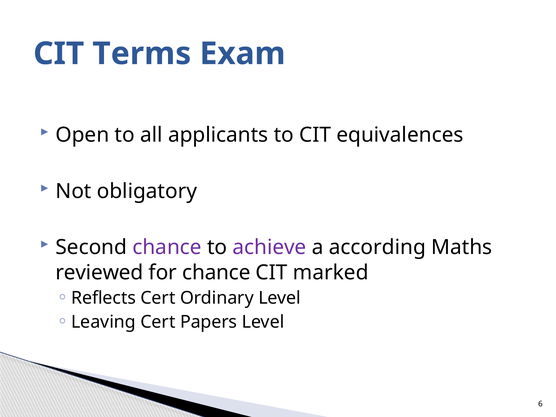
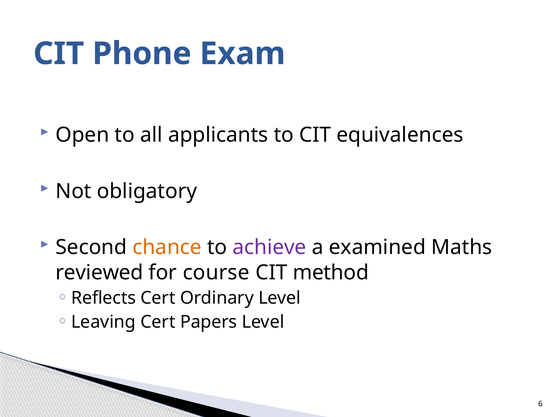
Terms: Terms -> Phone (142, 54)
chance colour: purple -> orange (167, 247)
according: according -> examined (377, 247)
for chance: chance -> course (216, 272)
marked: marked -> method (331, 272)
